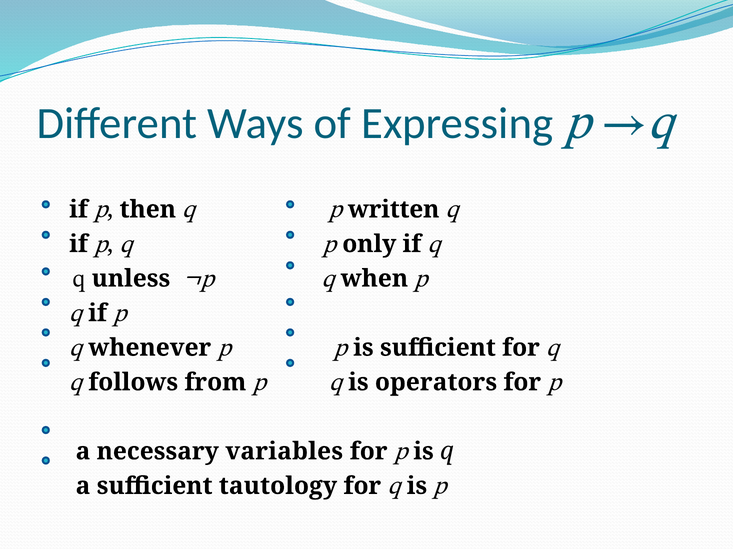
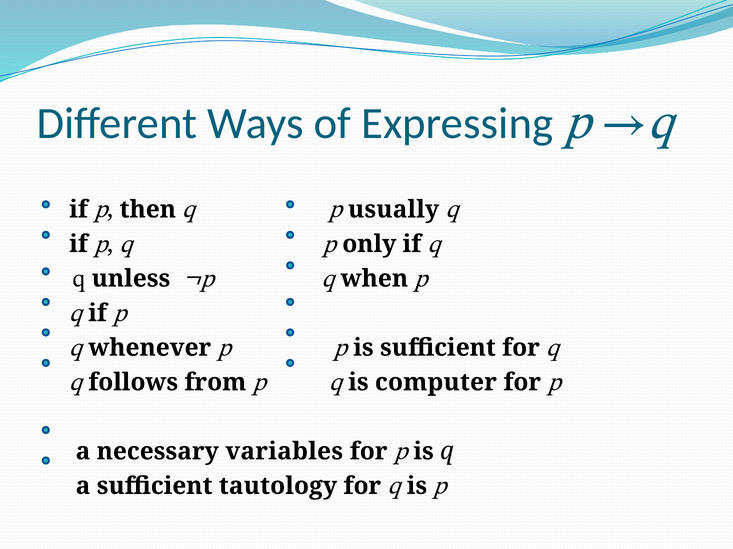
written: written -> usually (394, 210)
operators: operators -> computer (436, 383)
